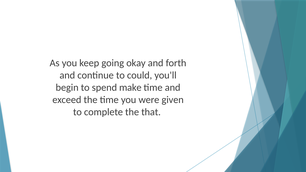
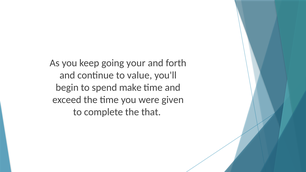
okay: okay -> your (136, 63)
could: could -> value (140, 75)
